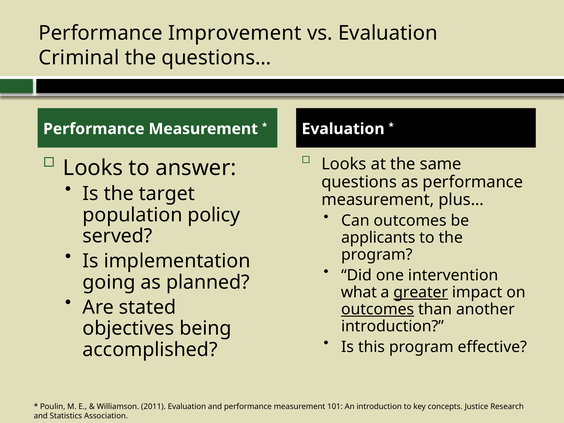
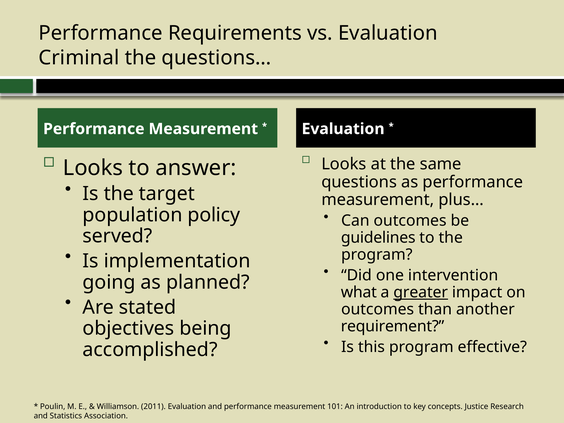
Improvement: Improvement -> Requirements (235, 33)
applicants: applicants -> guidelines (378, 238)
outcomes underline: present -> none (378, 309)
introduction: introduction -> requirement (393, 326)
